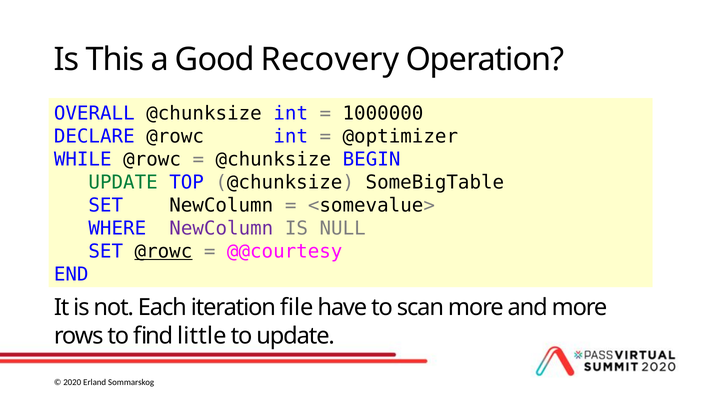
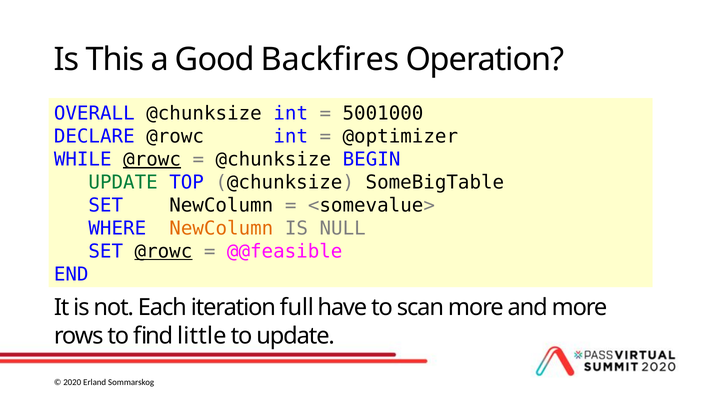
Recovery: Recovery -> Backfires (330, 59)
1000000: 1000000 -> 5001000 (383, 114)
@rowc underline: none -> present (152, 160)
NewColumn colour: purple -> orange (221, 229)
@@courtesy: @@courtesy -> @@feasible (285, 252)
file: file -> full (297, 308)
